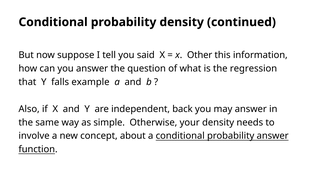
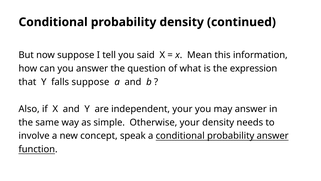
Other: Other -> Mean (200, 55)
regression: regression -> expression (254, 68)
falls example: example -> suppose (90, 82)
independent back: back -> your (182, 109)
about: about -> speak (133, 136)
